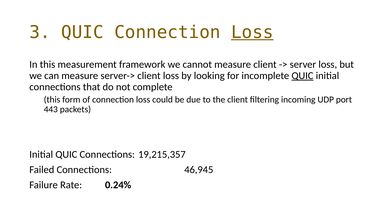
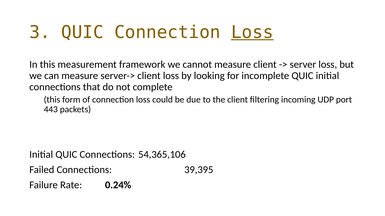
QUIC underline: present -> none (302, 76)
19,215,357: 19,215,357 -> 54,365,106 (162, 155)
46,945: 46,945 -> 39,395 (199, 170)
